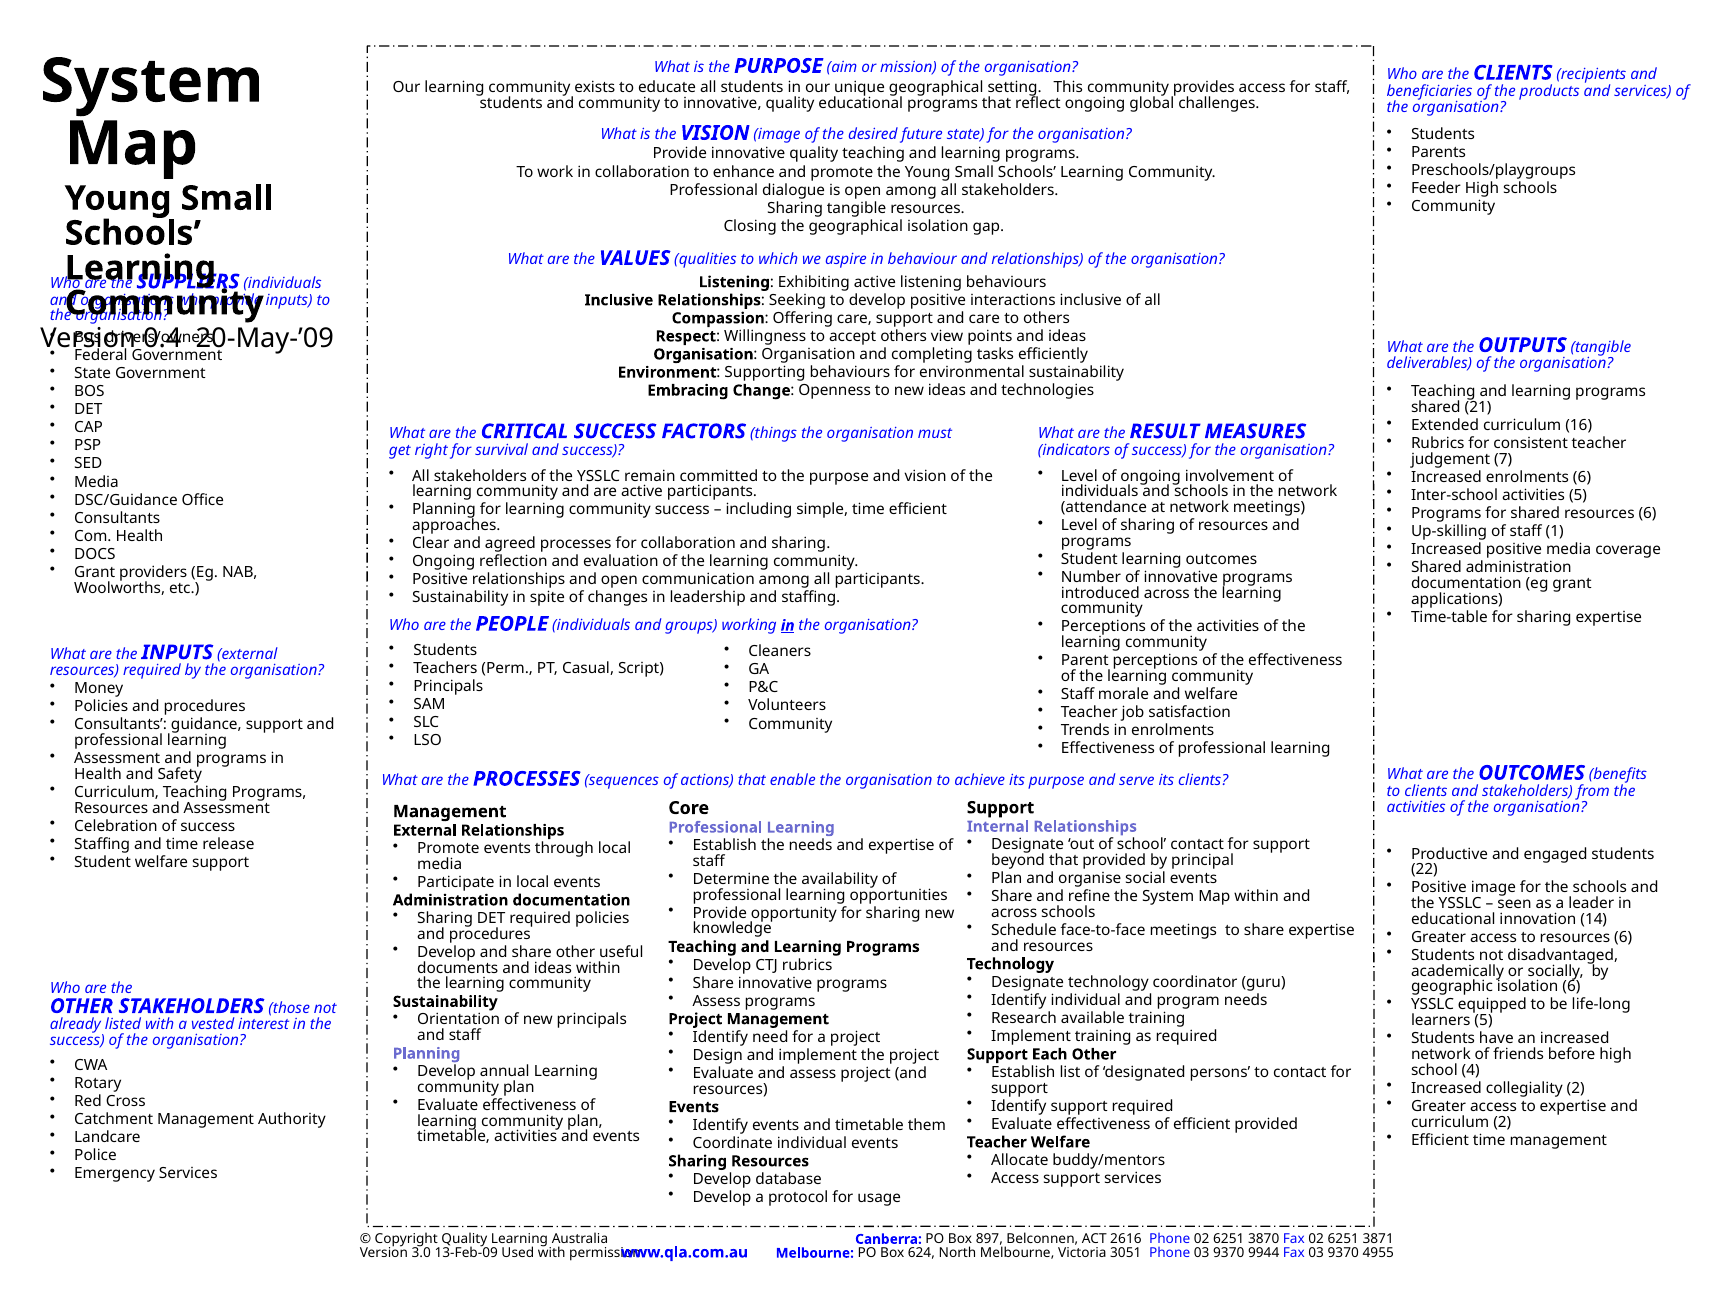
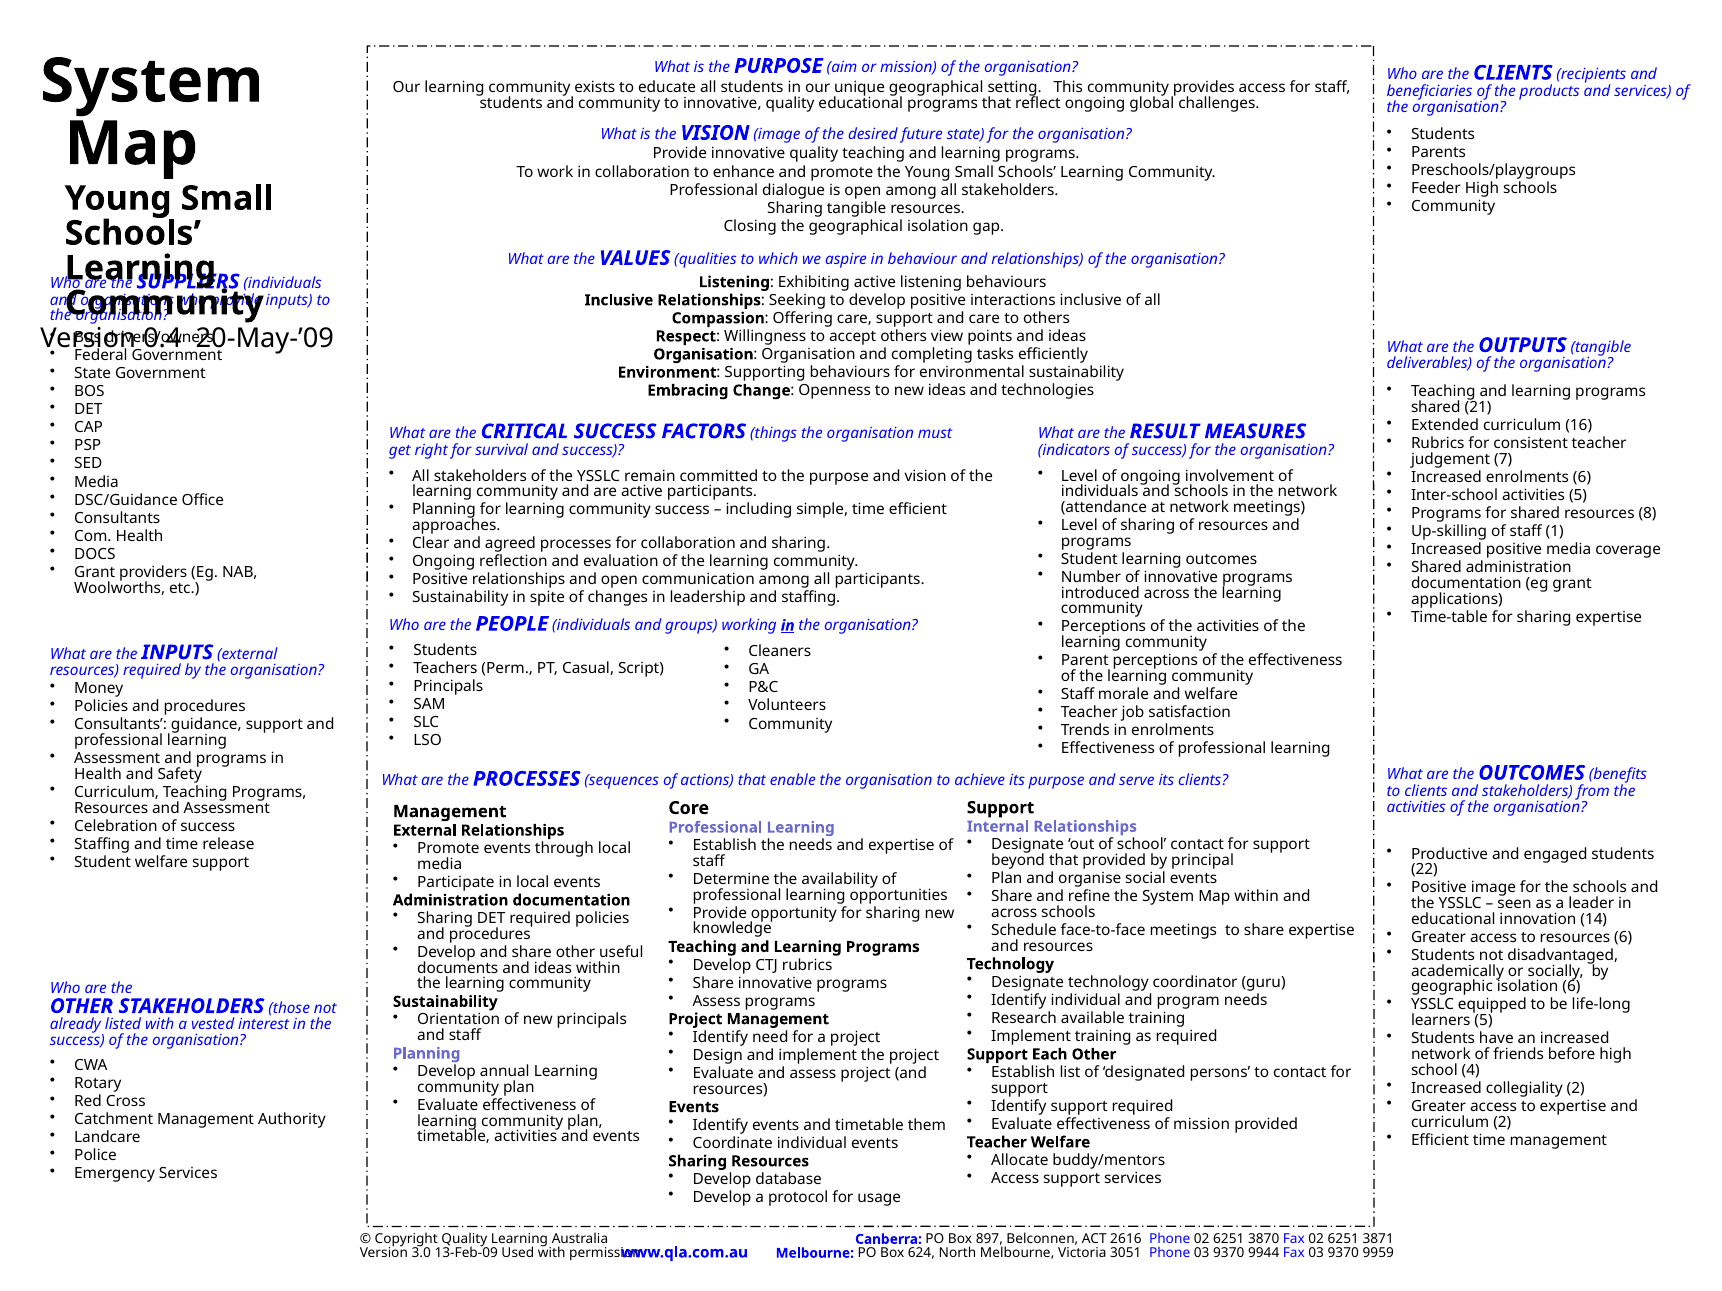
shared resources 6: 6 -> 8 (1648, 514)
of efficient: efficient -> mission (1202, 1125)
4955: 4955 -> 9959 (1378, 1254)
